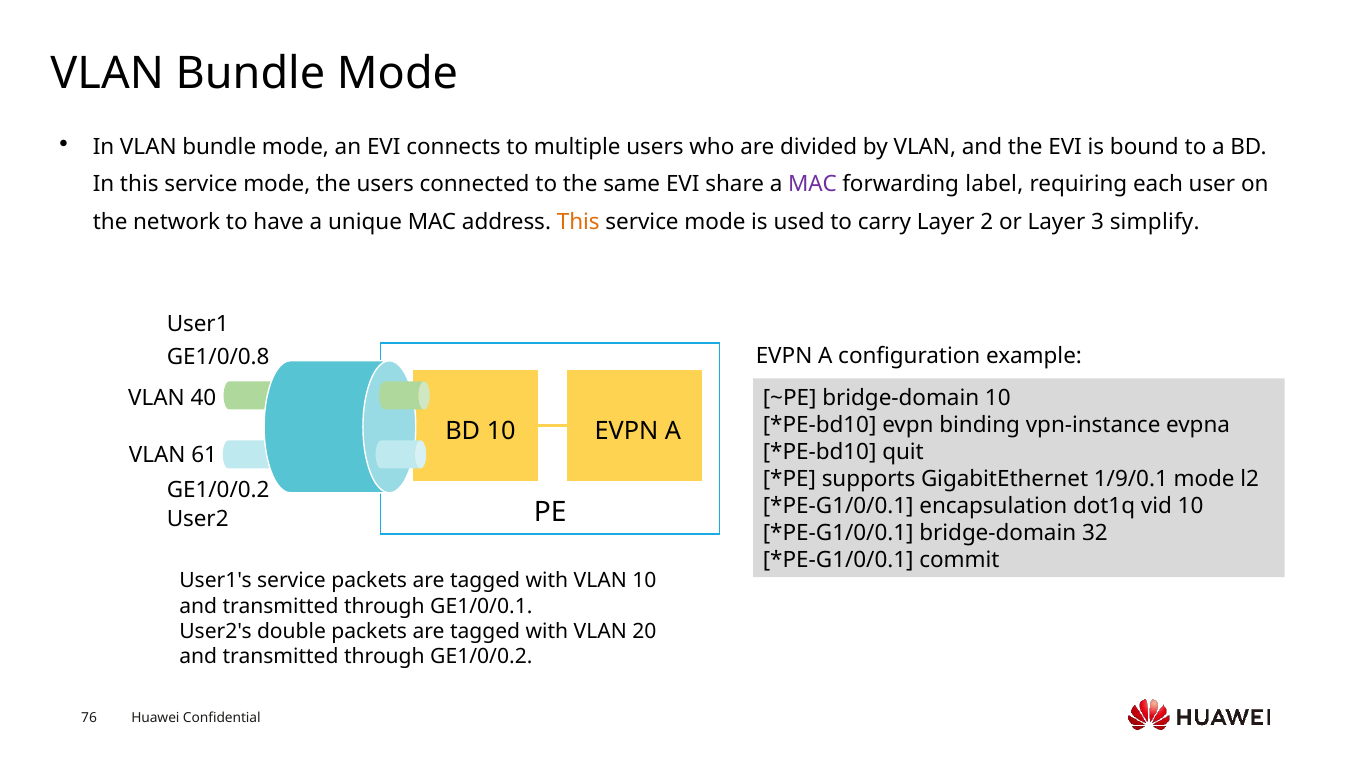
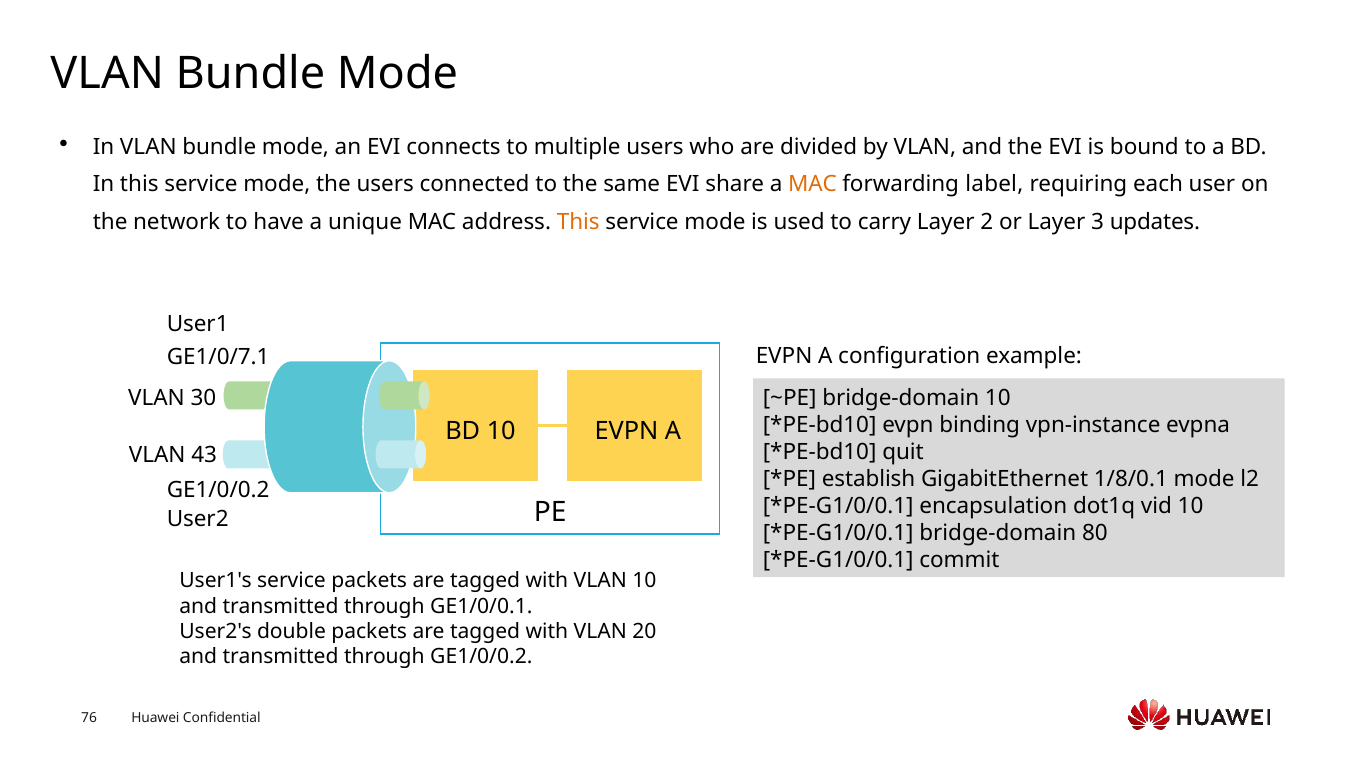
MAC colour: purple -> orange (812, 185)
simplify: simplify -> updates (1155, 222)
GE1/0/0.8: GE1/0/0.8 -> GE1/0/7.1 (218, 358)
40: 40 -> 30 (203, 399)
61: 61 -> 43 (204, 456)
supports: supports -> establish (869, 480)
1/9/0.1: 1/9/0.1 -> 1/8/0.1 (1131, 480)
32: 32 -> 80 (1095, 534)
